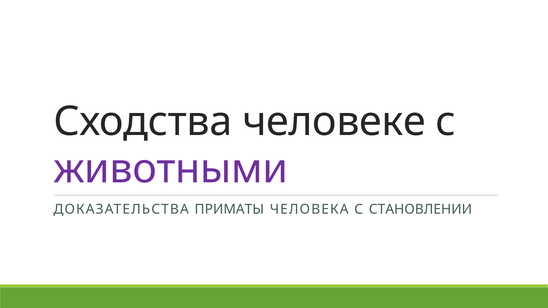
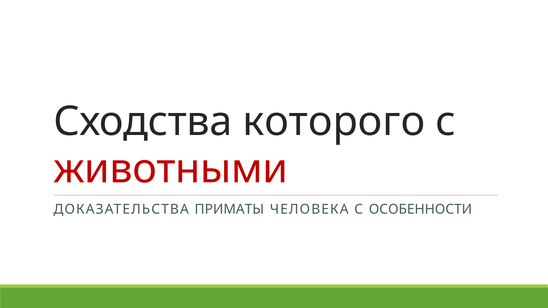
человеке: человеке -> которого (334, 122)
животными colour: purple -> red (171, 169)
СТАНОВЛЕНИИ: СТАНОВЛЕНИИ -> ОСОБЕННОСТИ (420, 210)
